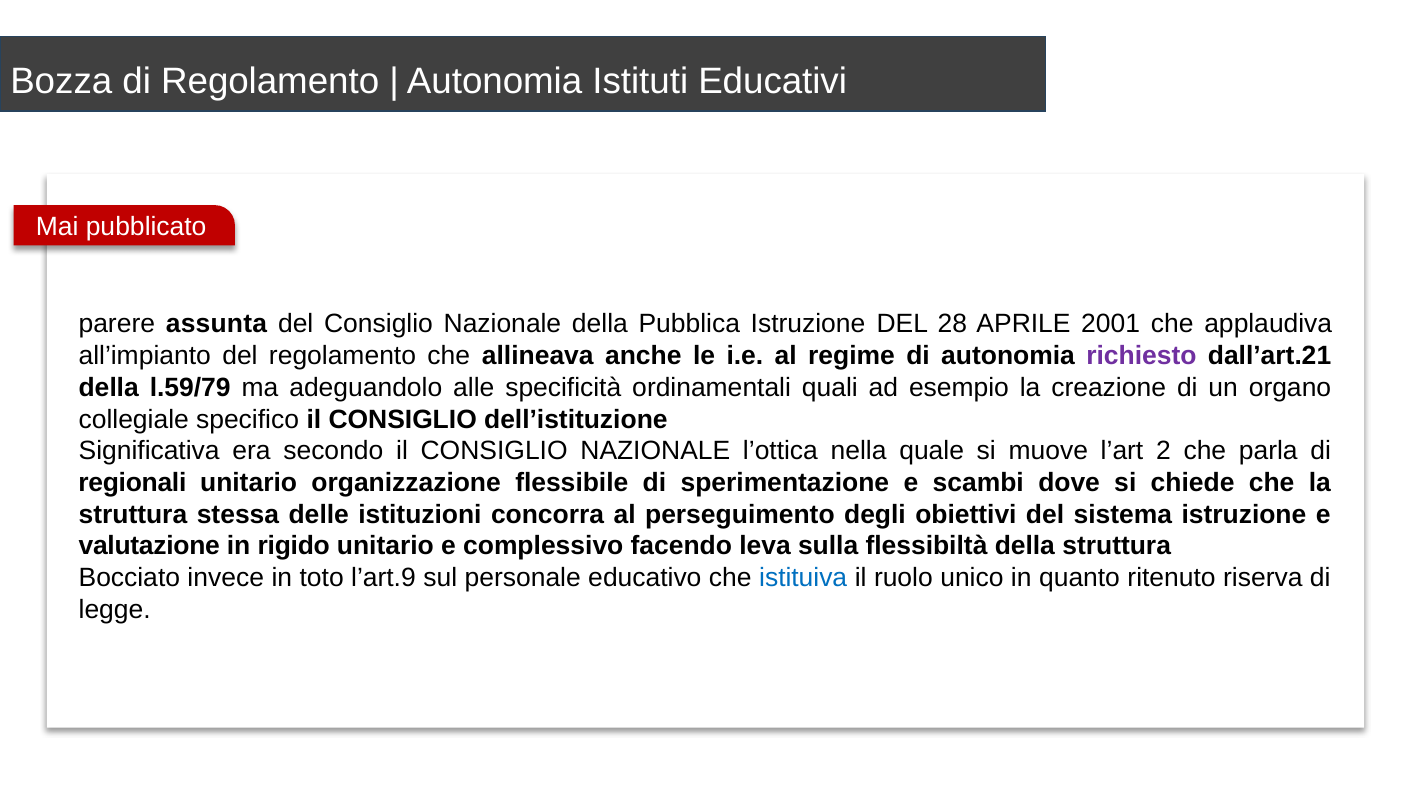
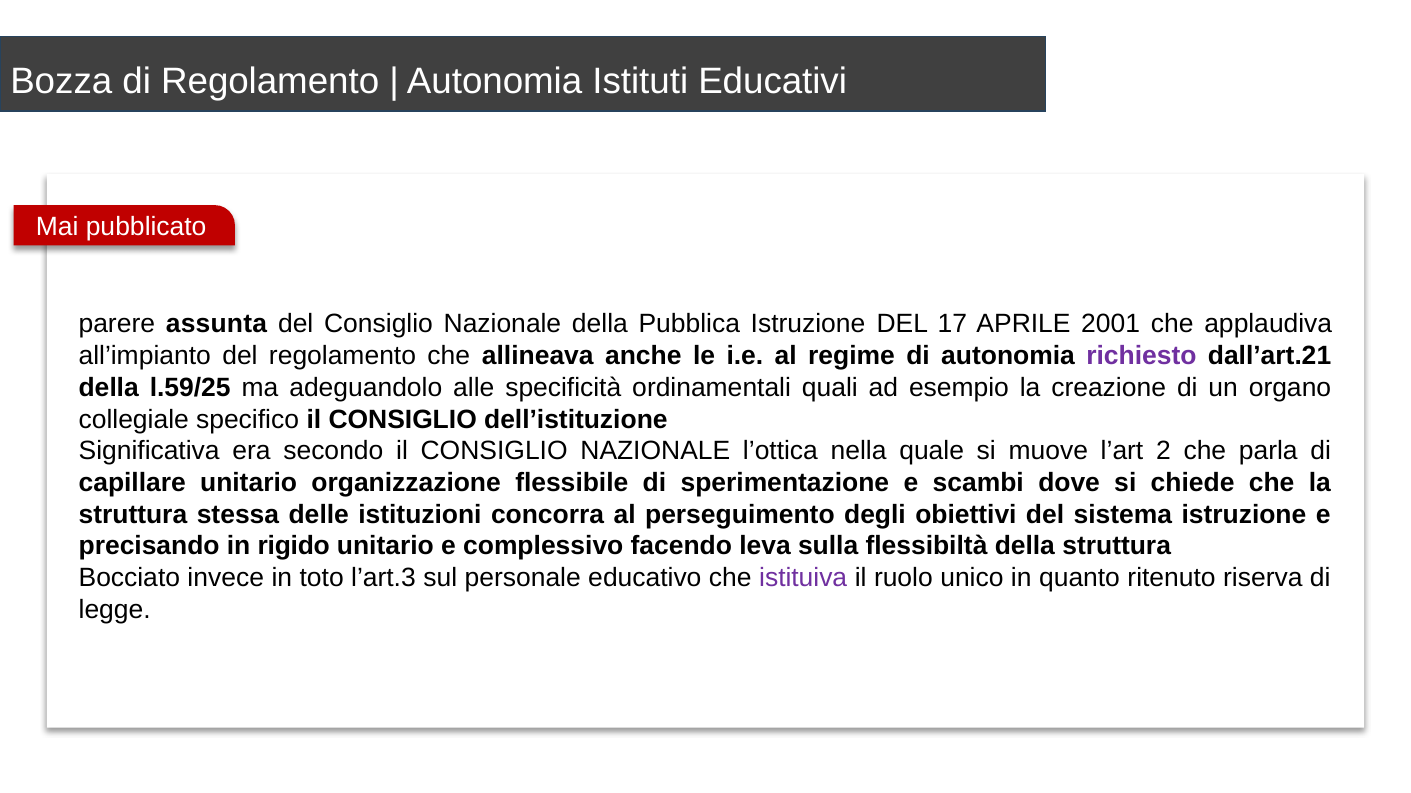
28: 28 -> 17 (952, 324)
l.59/79: l.59/79 -> l.59/25 (190, 388)
regionali: regionali -> capillare (132, 483)
valutazione: valutazione -> precisando (149, 547)
l’art.9: l’art.9 -> l’art.3 (383, 578)
istituiva colour: blue -> purple (803, 578)
